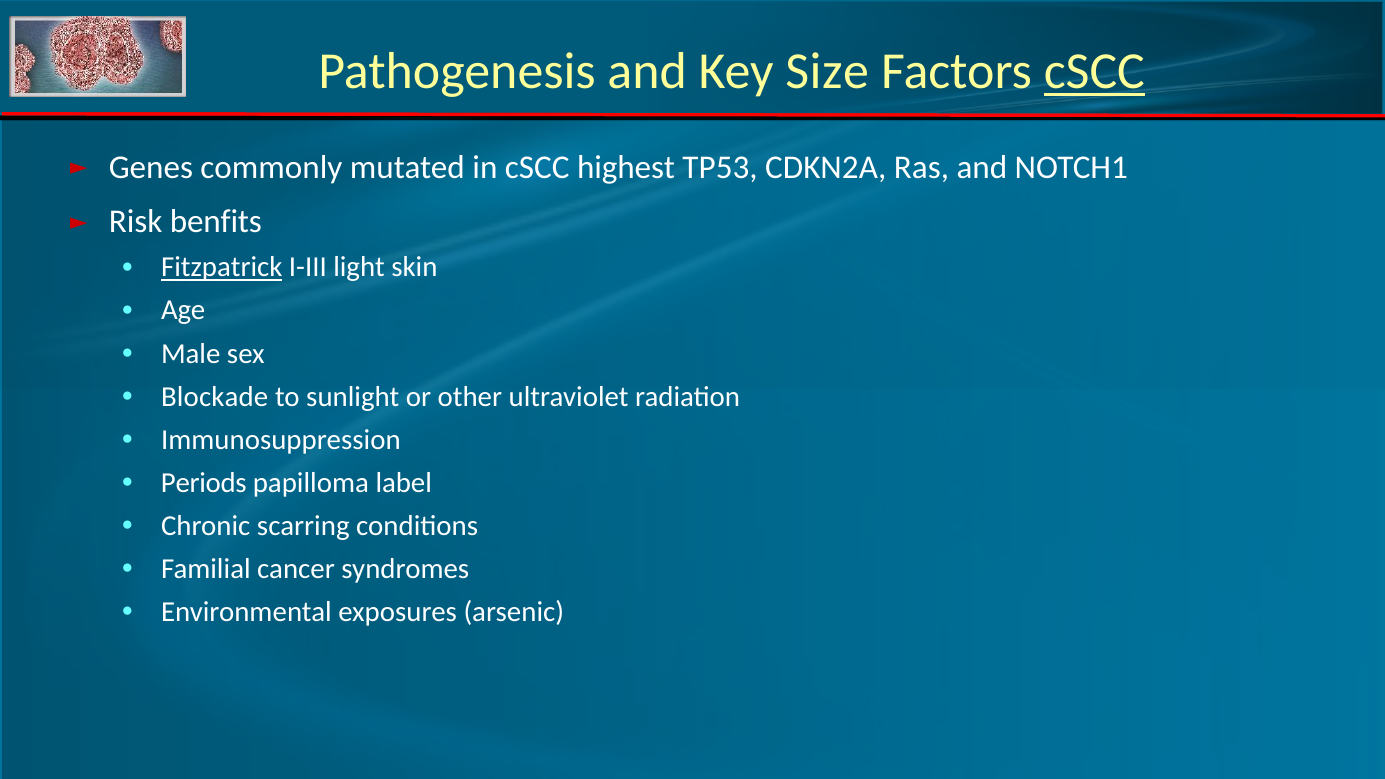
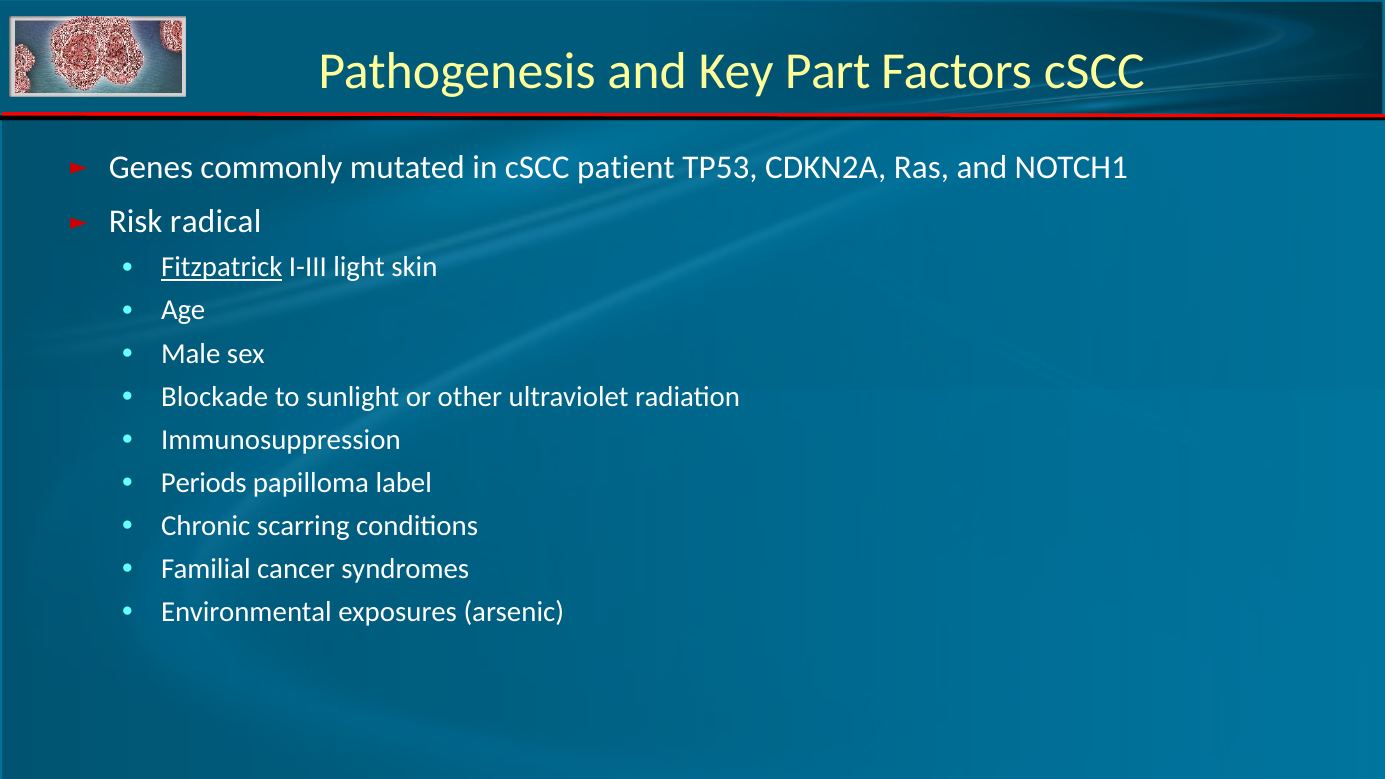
Size: Size -> Part (828, 72)
cSCC underline: present -> none (1094, 72)
highest: highest -> patient (626, 168)
benfits: benfits -> radical (216, 222)
